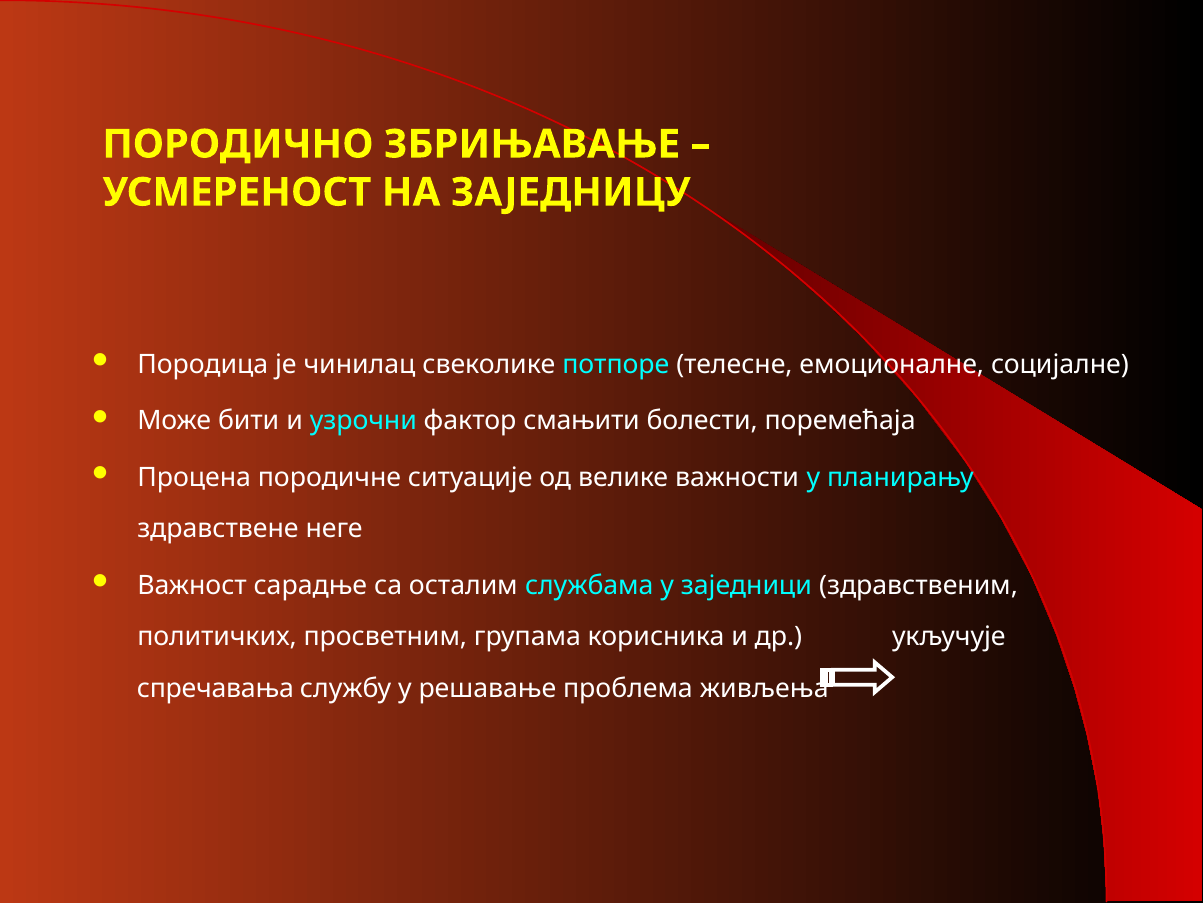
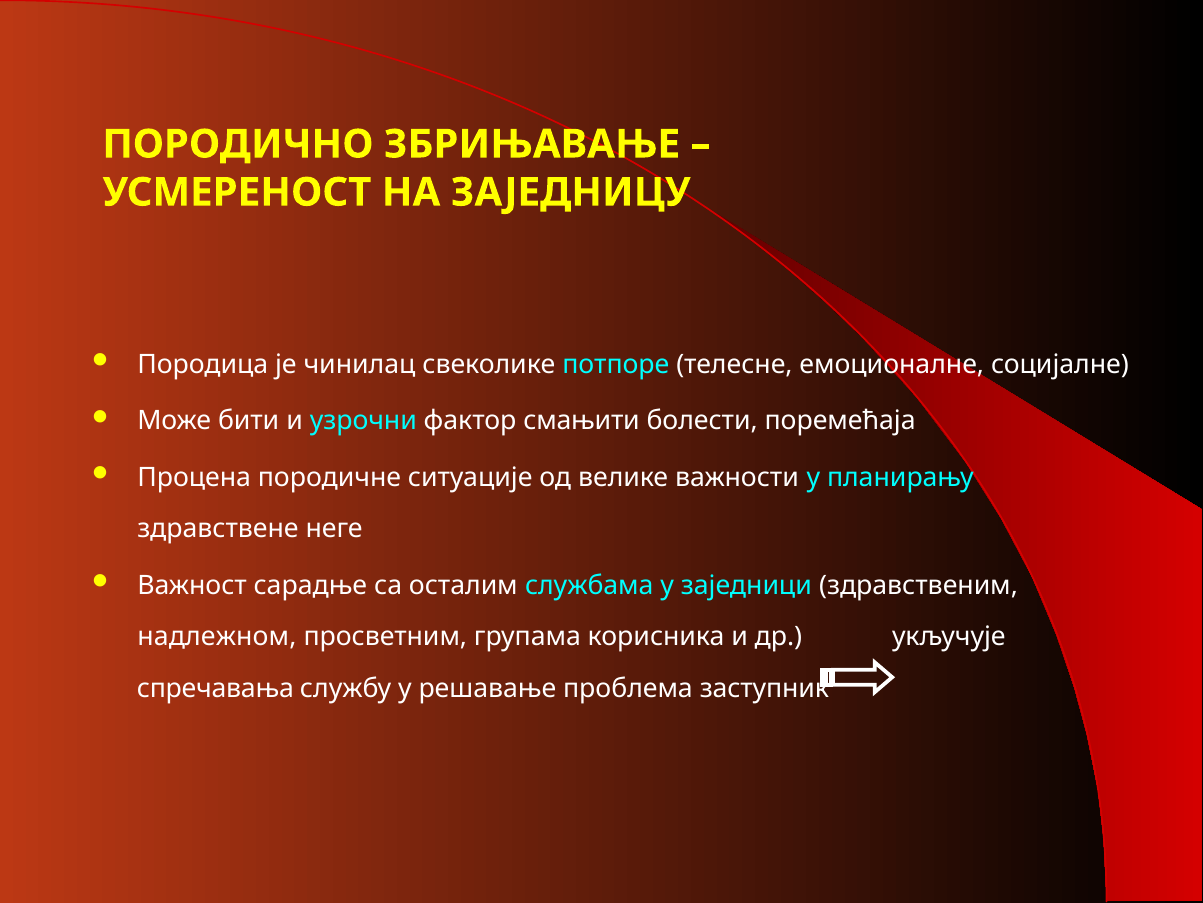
политичких: политичких -> надлежном (217, 636)
живљења: живљења -> заступник (764, 688)
